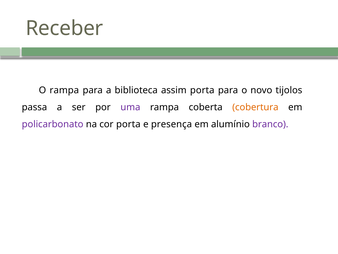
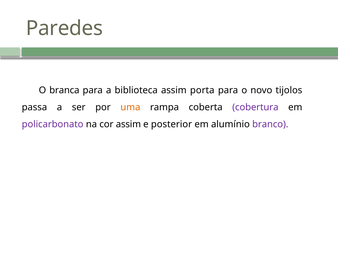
Receber: Receber -> Paredes (64, 28)
O rampa: rampa -> branca (64, 90)
uma colour: purple -> orange (130, 107)
cobertura colour: orange -> purple (255, 107)
cor porta: porta -> assim (128, 124)
presença: presença -> posterior (172, 124)
